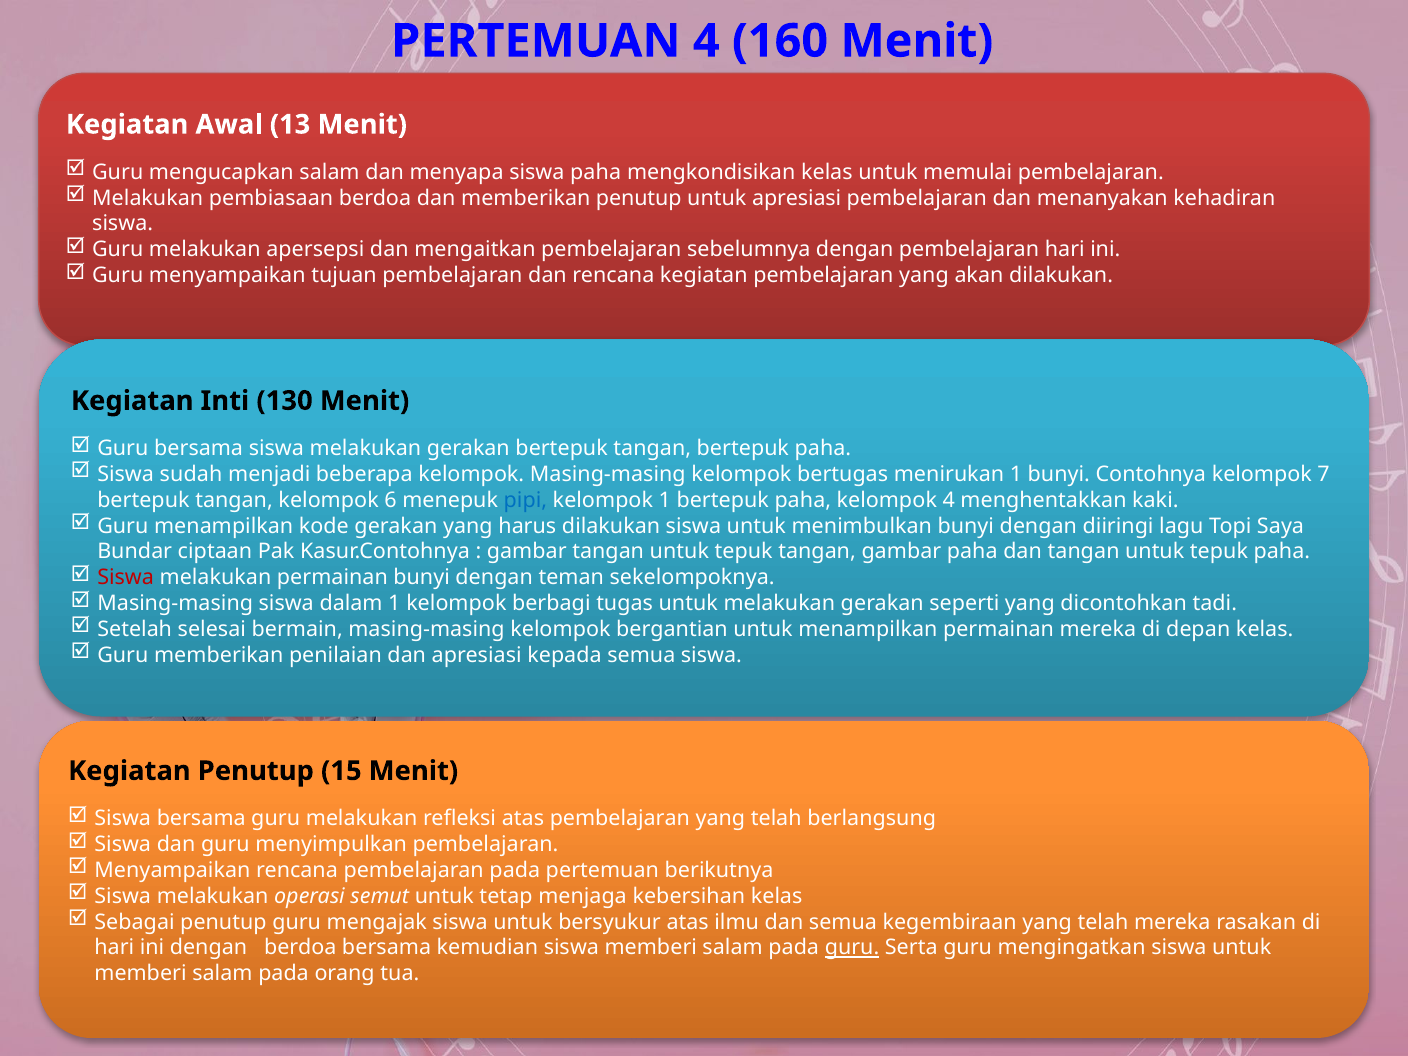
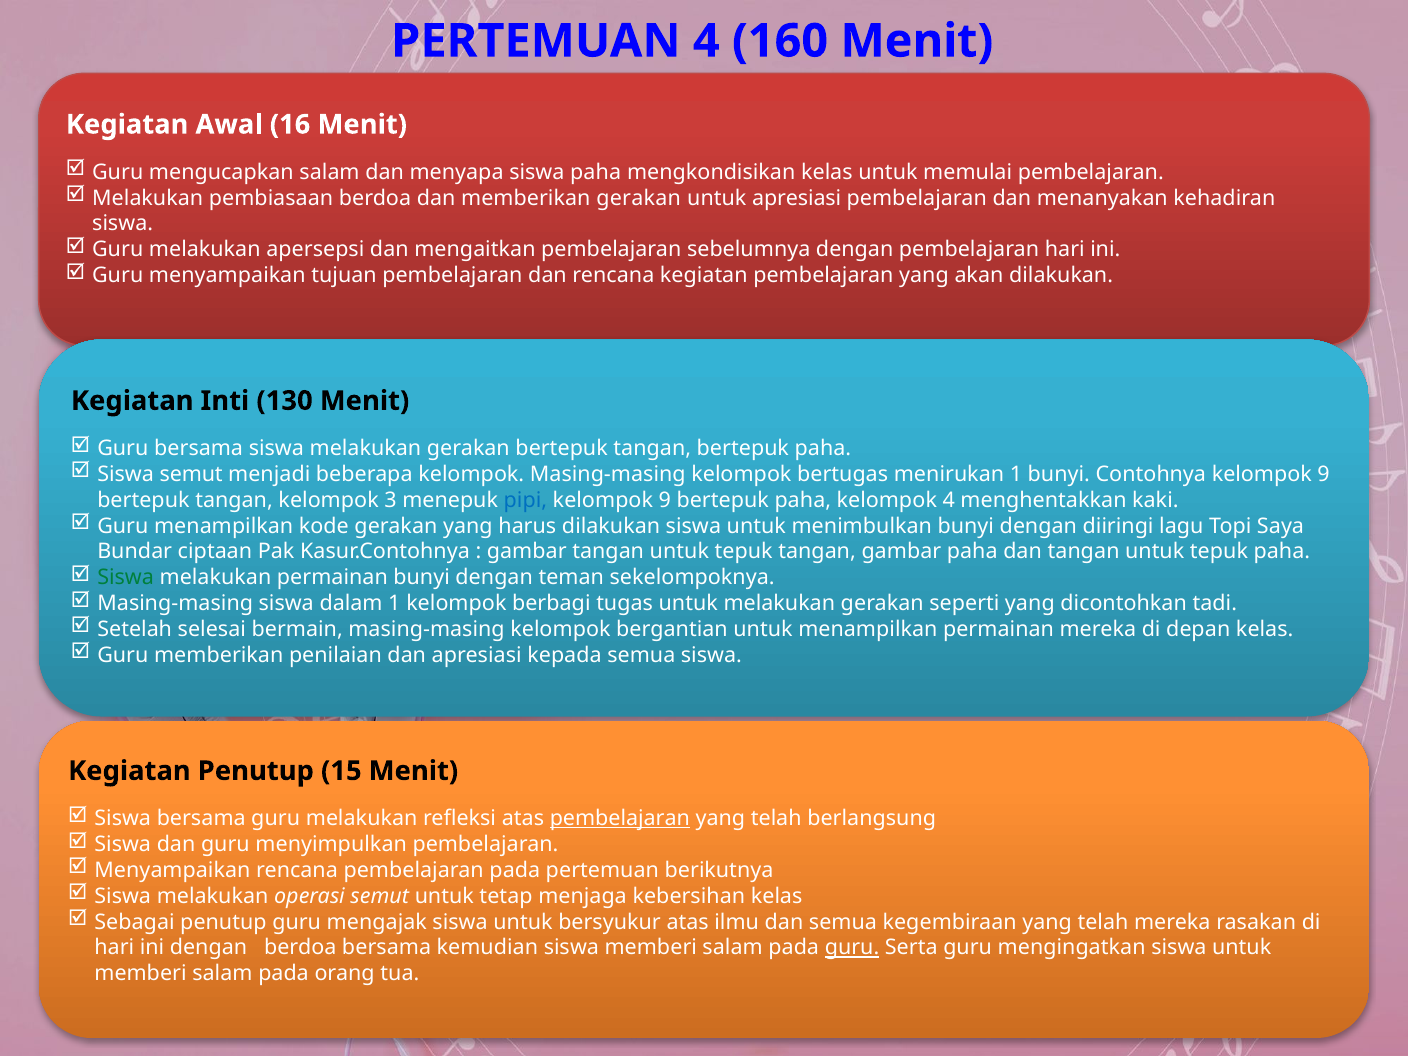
13: 13 -> 16 (290, 125)
memberikan penutup: penutup -> gerakan (639, 198)
Siswa sudah: sudah -> semut (191, 474)
Contohnya kelompok 7: 7 -> 9 (1324, 474)
6: 6 -> 3 (391, 500)
1: 1 -> 9 (665, 500)
Siswa colour: red -> green (126, 578)
pembelajaran underline: none -> present (620, 819)
